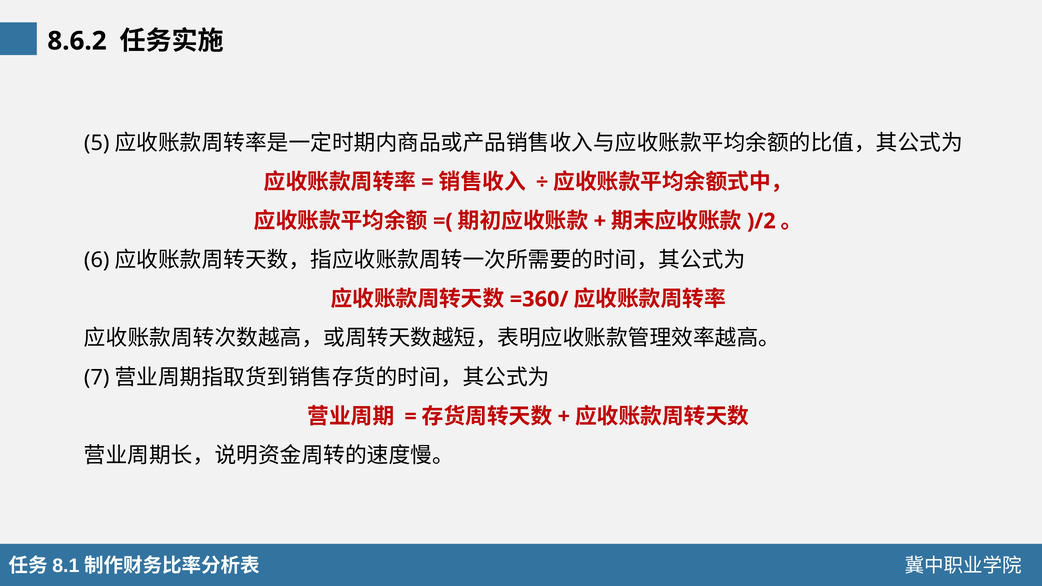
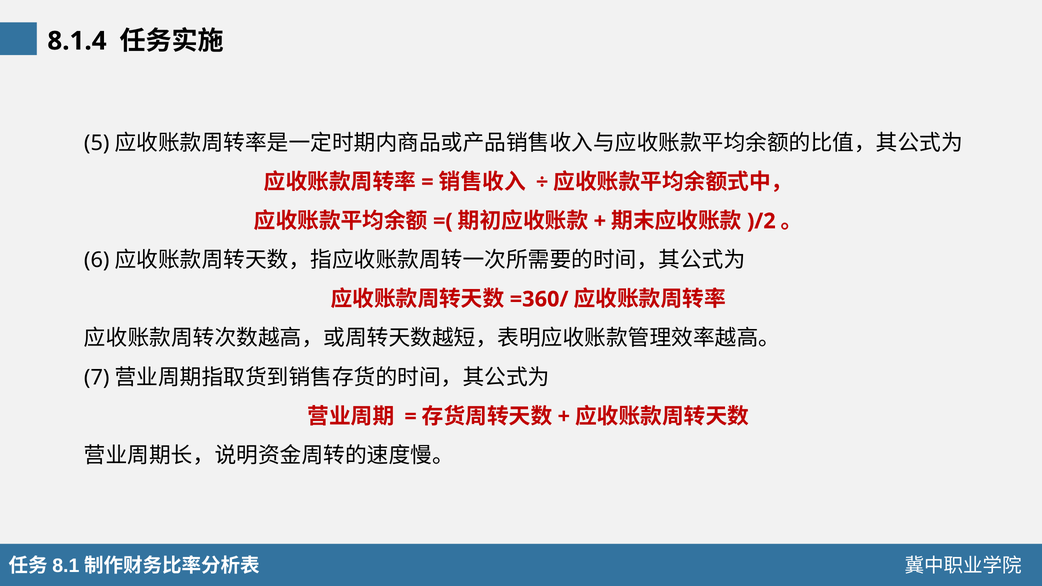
8.6.2: 8.6.2 -> 8.1.4 (77, 41)
